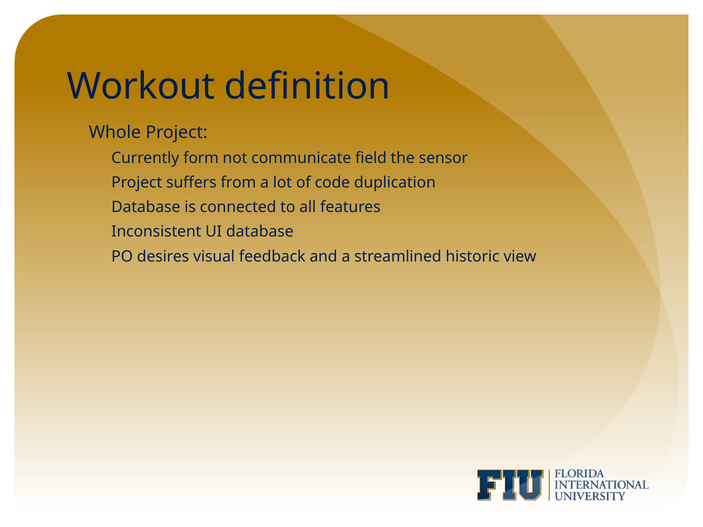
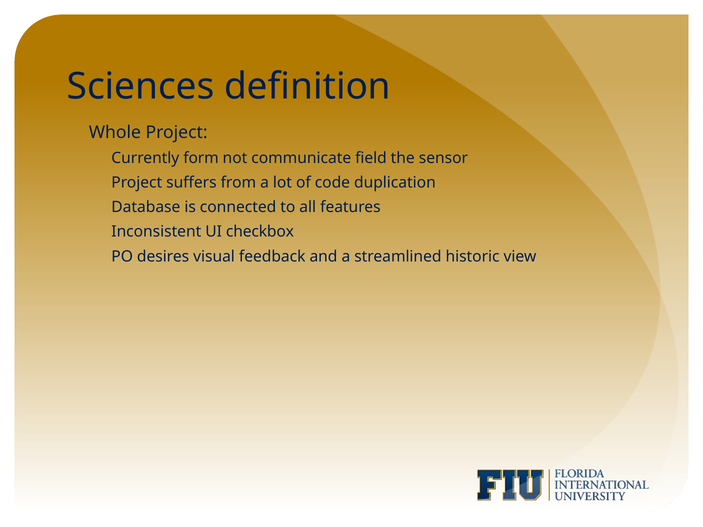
Workout: Workout -> Sciences (141, 86)
database: database -> checkbox (260, 232)
